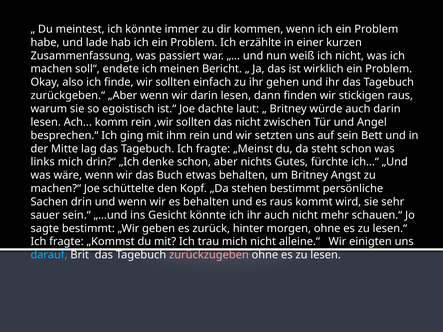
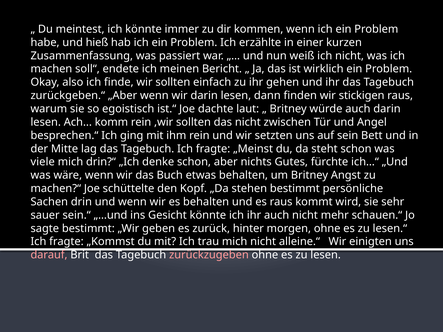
lade: lade -> hieß (97, 42)
links: links -> viele (43, 162)
darauf colour: light blue -> pink (49, 255)
